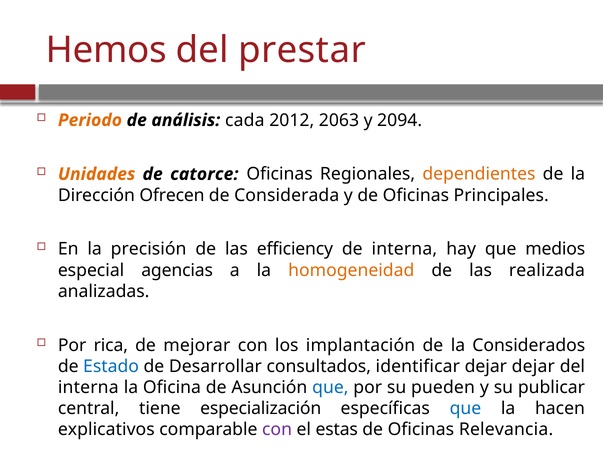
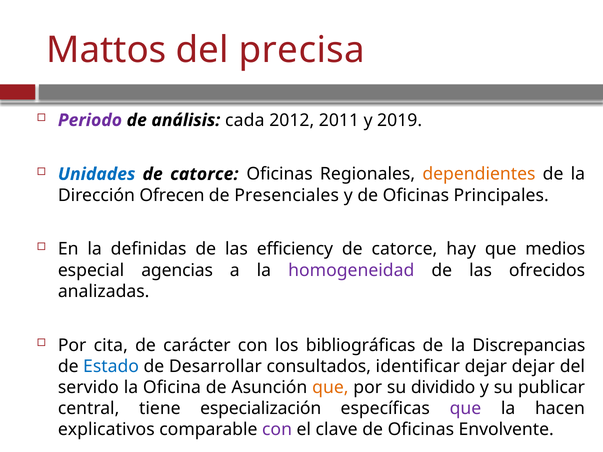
Hemos: Hemos -> Mattos (106, 50)
prestar: prestar -> precisa (302, 50)
Periodo colour: orange -> purple (90, 120)
2063: 2063 -> 2011 (339, 120)
2094: 2094 -> 2019 (400, 120)
Unidades colour: orange -> blue (97, 174)
Considerada: Considerada -> Presenciales (287, 195)
precisión: precisión -> definidas (149, 249)
interna: interna -> catorce (404, 249)
homogeneidad colour: orange -> purple (351, 270)
realizada: realizada -> ofrecidos (547, 270)
rica: rica -> cita (111, 345)
mejorar: mejorar -> carácter (197, 345)
implantación: implantación -> bibliográficas (361, 345)
Considerados: Considerados -> Discrepancias (529, 345)
interna: interna -> servido (88, 388)
que colour: blue -> orange (330, 388)
pueden: pueden -> dividido (443, 388)
que colour: blue -> purple (465, 409)
estas: estas -> clave (337, 430)
Relevancia: Relevancia -> Envolvente (506, 430)
